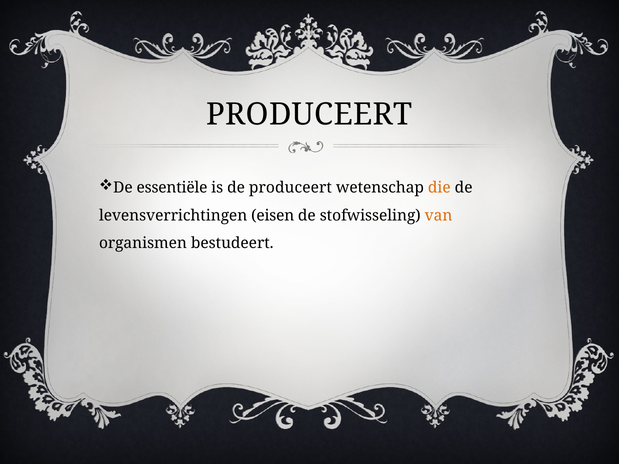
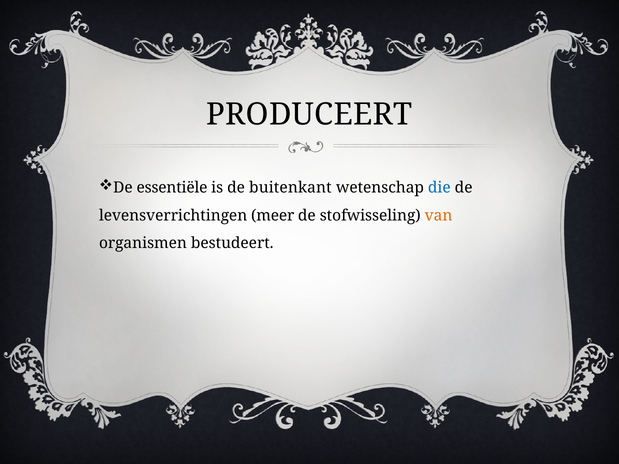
de produceert: produceert -> buitenkant (290, 188)
die colour: orange -> blue (439, 188)
eisen: eisen -> meer (273, 216)
